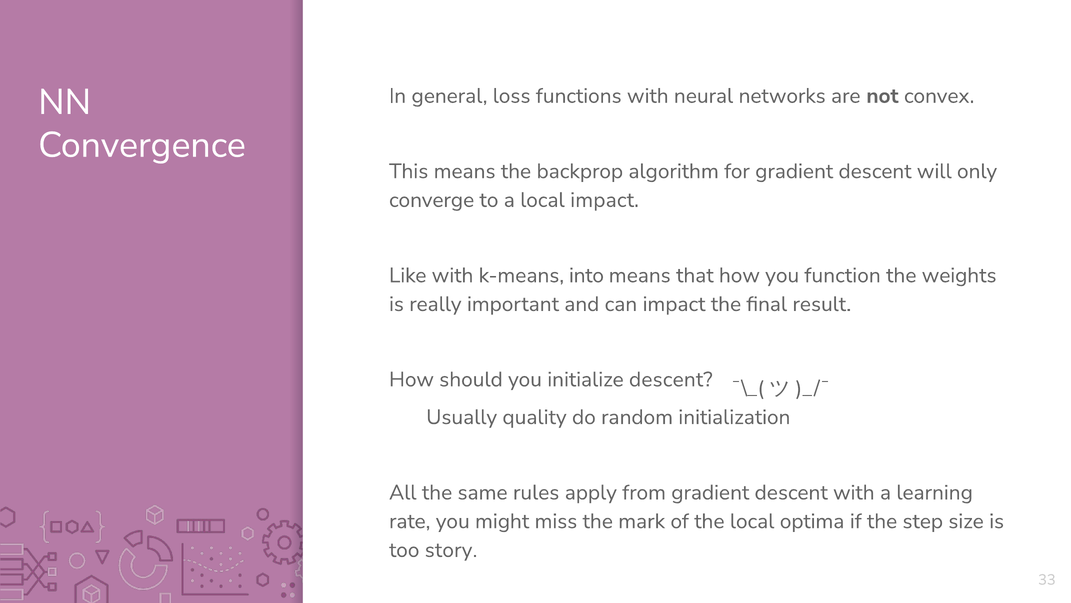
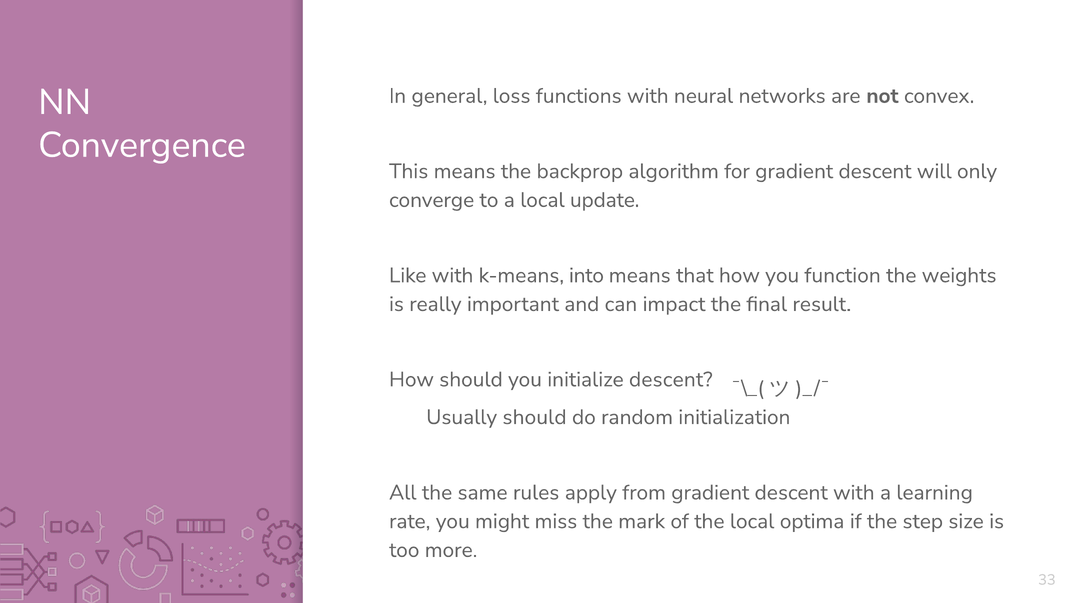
local impact: impact -> update (605, 200)
Usually quality: quality -> should (535, 417)
story: story -> more (451, 550)
